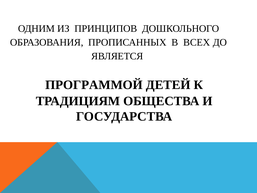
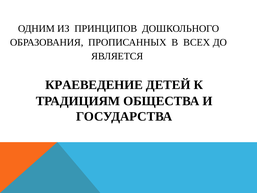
ПРОГРАММОЙ: ПРОГРАММОЙ -> КРАЕВЕДЕНИЕ (94, 85)
